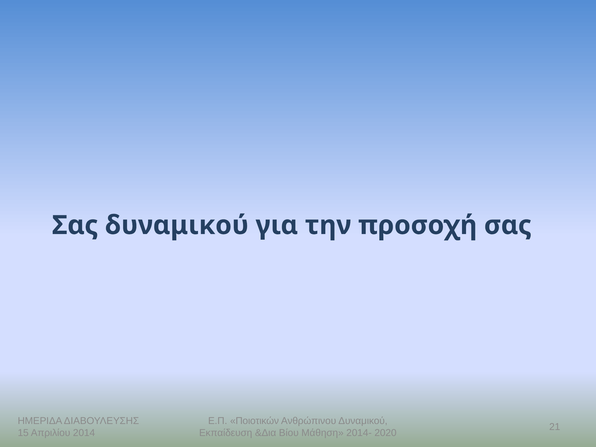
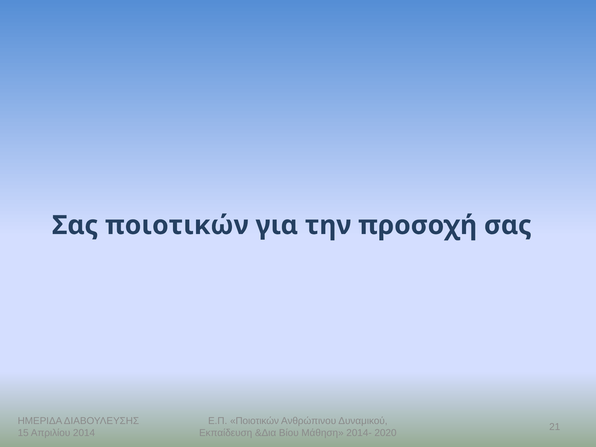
Σας δυναμικού: δυναμικού -> ποιοτικών (177, 225)
